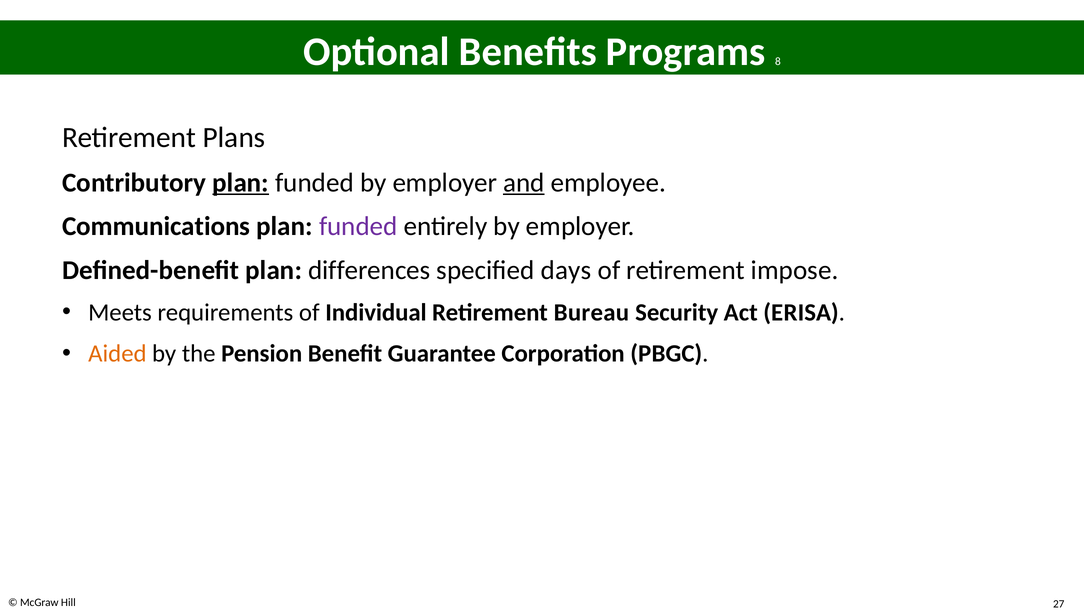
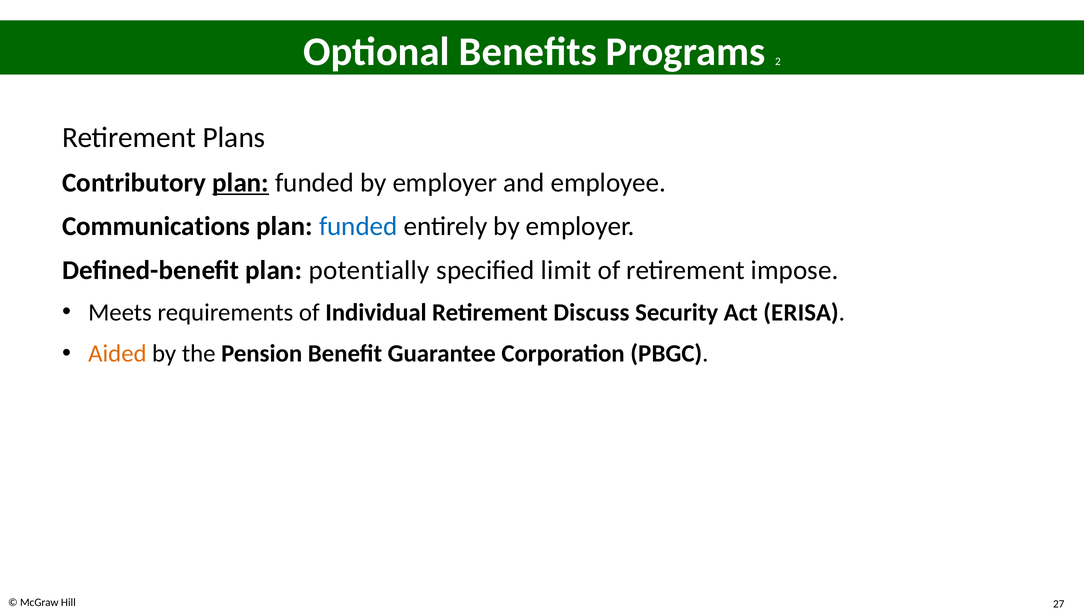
8: 8 -> 2 (778, 61)
and underline: present -> none (524, 182)
funded colour: purple -> blue (358, 226)
differences: differences -> potentially (369, 270)
days: days -> limit (566, 270)
Bureau: Bureau -> Discuss (591, 312)
